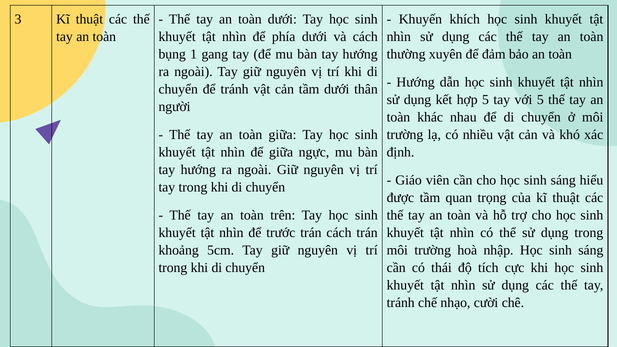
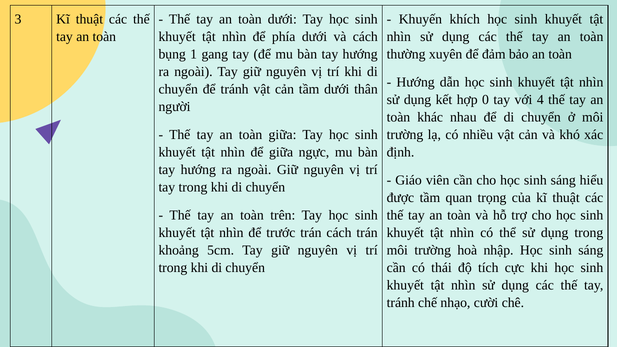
hợp 5: 5 -> 0 (486, 100)
với 5: 5 -> 4 (540, 100)
